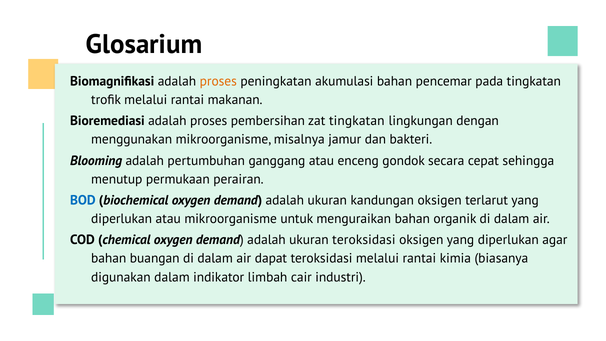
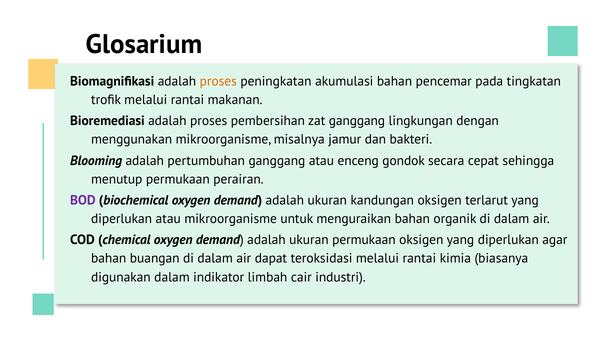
zat tingkatan: tingkatan -> ganggang (357, 121)
BOD colour: blue -> purple (83, 200)
ukuran teroksidasi: teroksidasi -> permukaan (364, 240)
